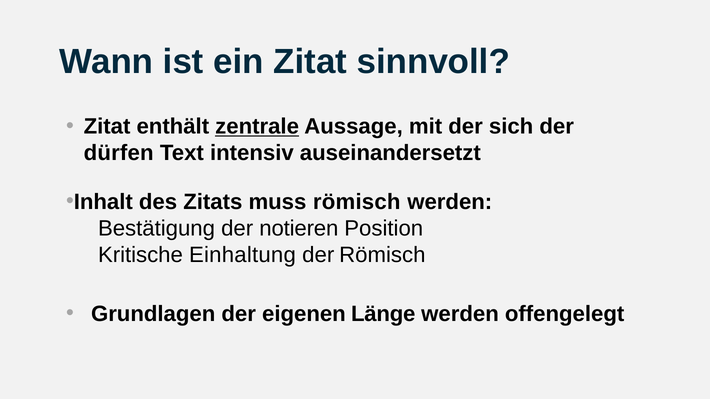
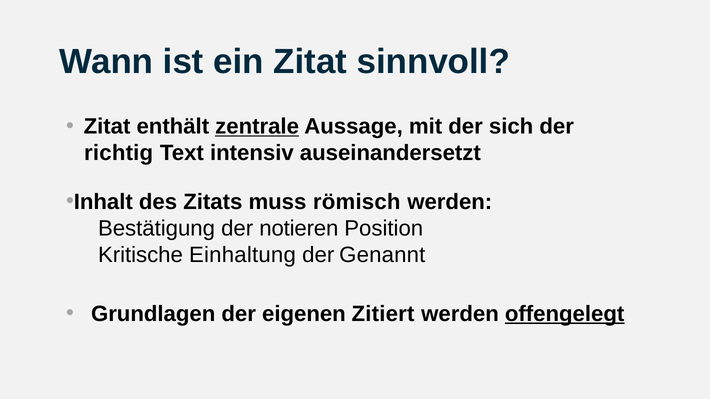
dürfen: dürfen -> richtig (119, 153)
der Römisch: Römisch -> Genannt (382, 255)
Länge: Länge -> Zitiert (383, 314)
offengelegt underline: none -> present (565, 314)
